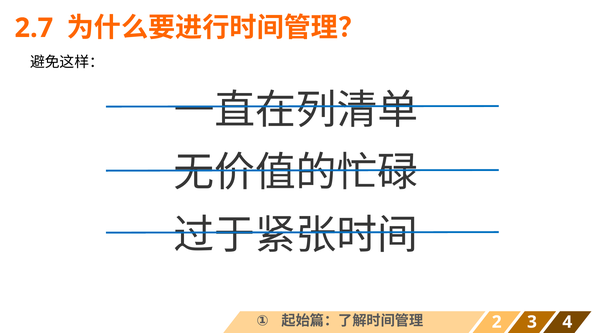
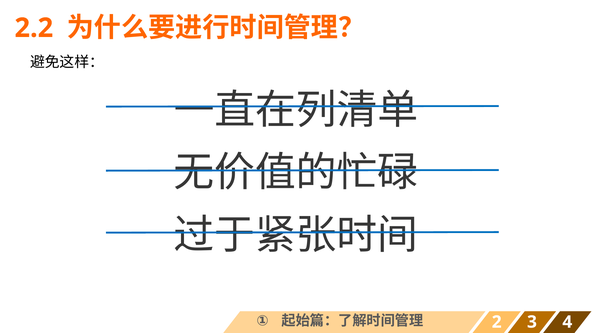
2.7: 2.7 -> 2.2 (34, 28)
